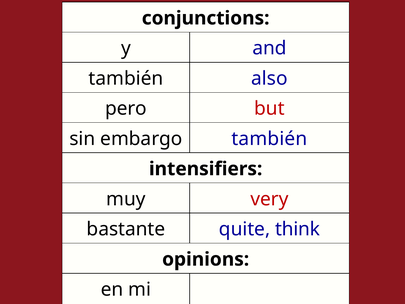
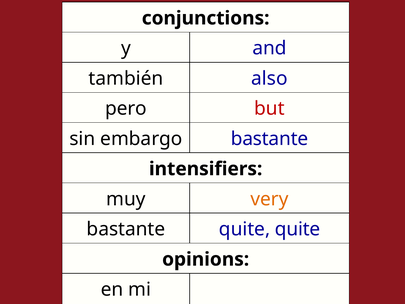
embargo también: también -> bastante (270, 139)
very colour: red -> orange (269, 199)
quite think: think -> quite (298, 229)
